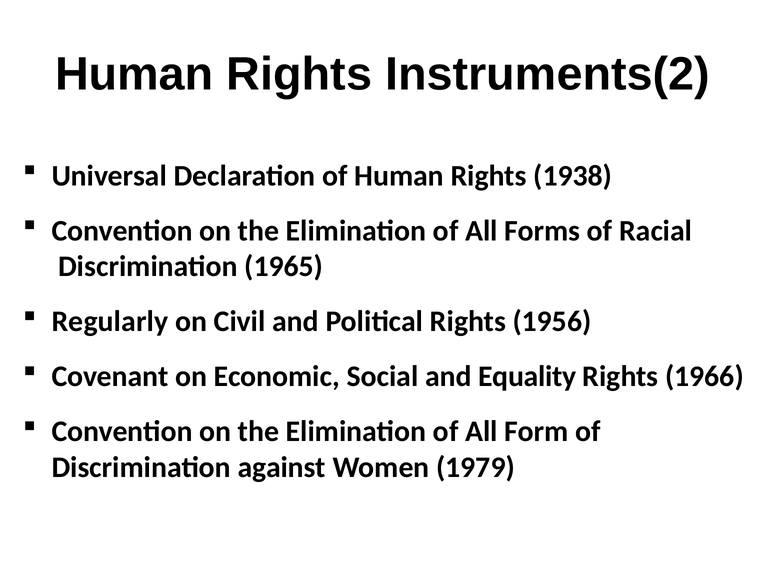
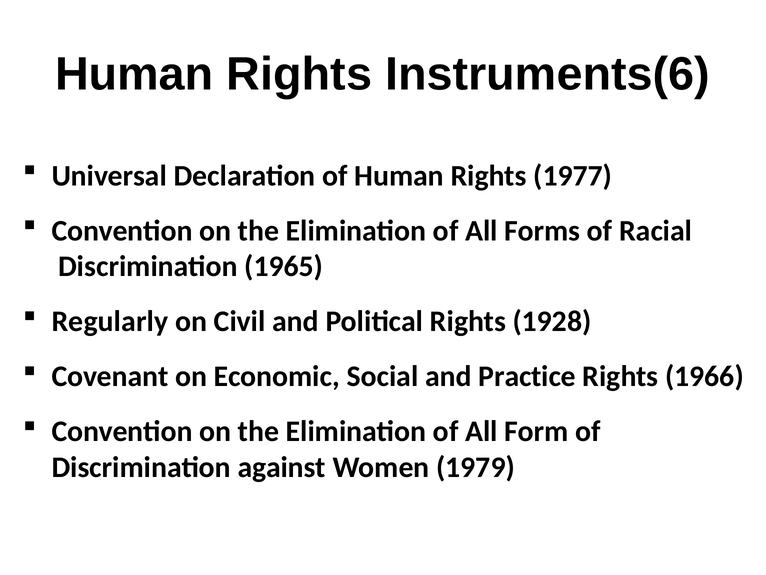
Instruments(2: Instruments(2 -> Instruments(6 (548, 74)
1938: 1938 -> 1977 (573, 176)
1956: 1956 -> 1928 (552, 321)
Equality: Equality -> Practice (527, 376)
